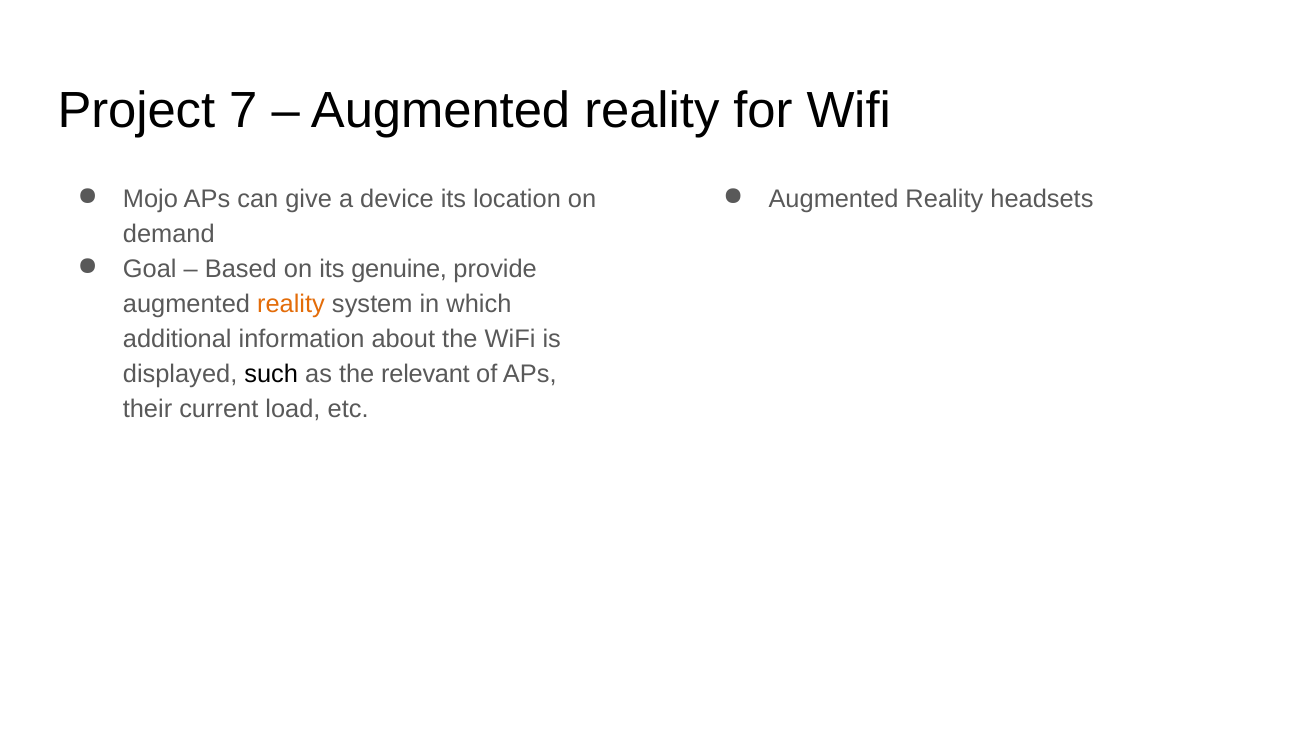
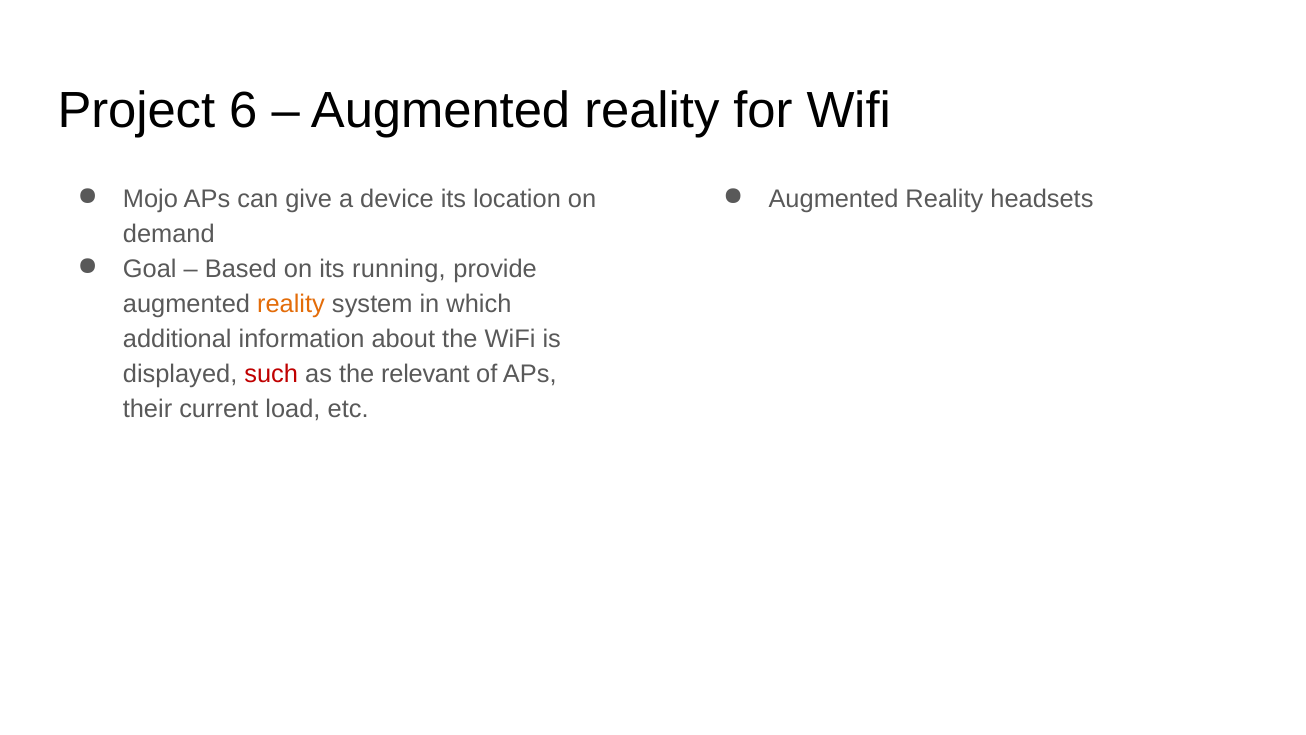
7: 7 -> 6 (243, 111)
genuine: genuine -> running (399, 269)
such colour: black -> red (271, 374)
